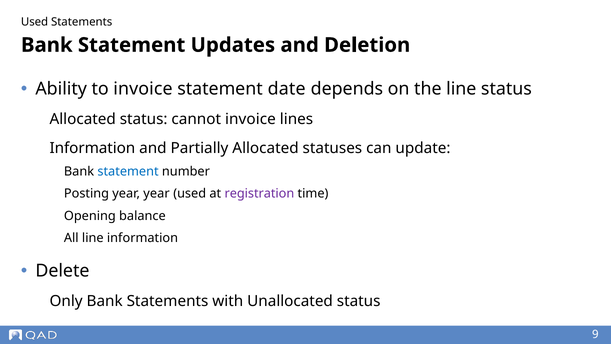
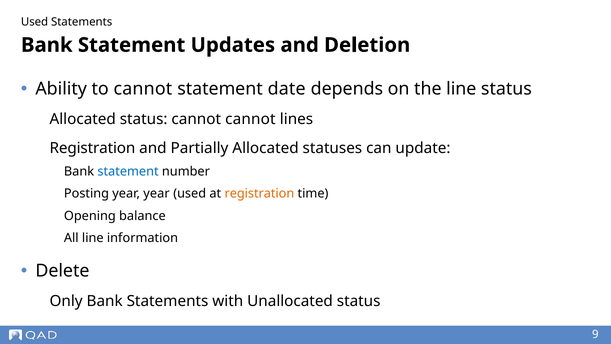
to invoice: invoice -> cannot (143, 89)
cannot invoice: invoice -> cannot (250, 119)
Information: Information -> Registration (92, 148)
registration colour: purple -> orange (259, 194)
